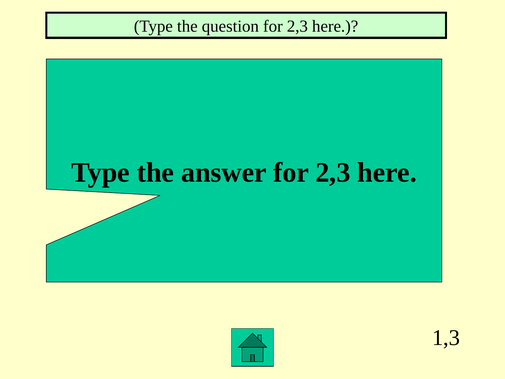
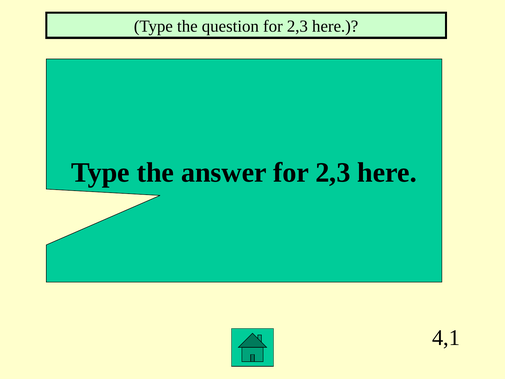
1,3: 1,3 -> 4,1 (446, 337)
